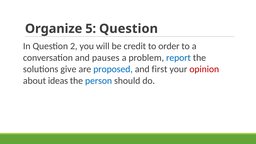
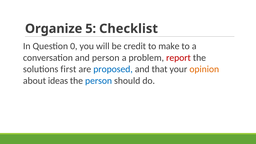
5 Question: Question -> Checklist (129, 29)
2: 2 -> 0 (74, 46)
order: order -> make (169, 46)
and pauses: pauses -> person (106, 58)
report colour: blue -> red (178, 58)
give: give -> first (68, 69)
first: first -> that (160, 69)
opinion colour: red -> orange (204, 69)
